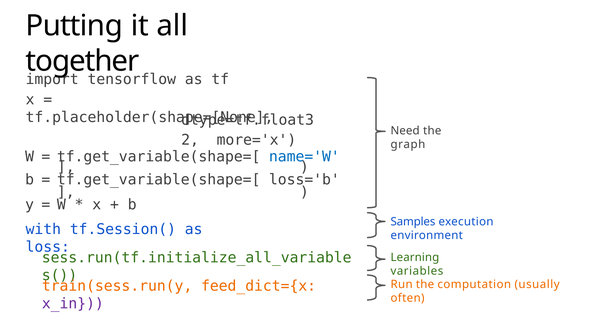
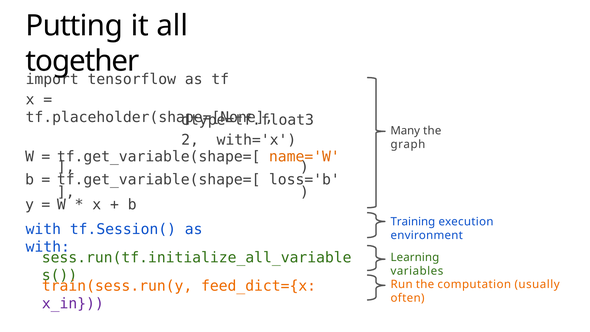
Need: Need -> Many (405, 131)
more='x: more='x -> with='x (256, 140)
name='W colour: blue -> orange (304, 156)
Samples: Samples -> Training (413, 222)
loss: loss -> with (48, 247)
